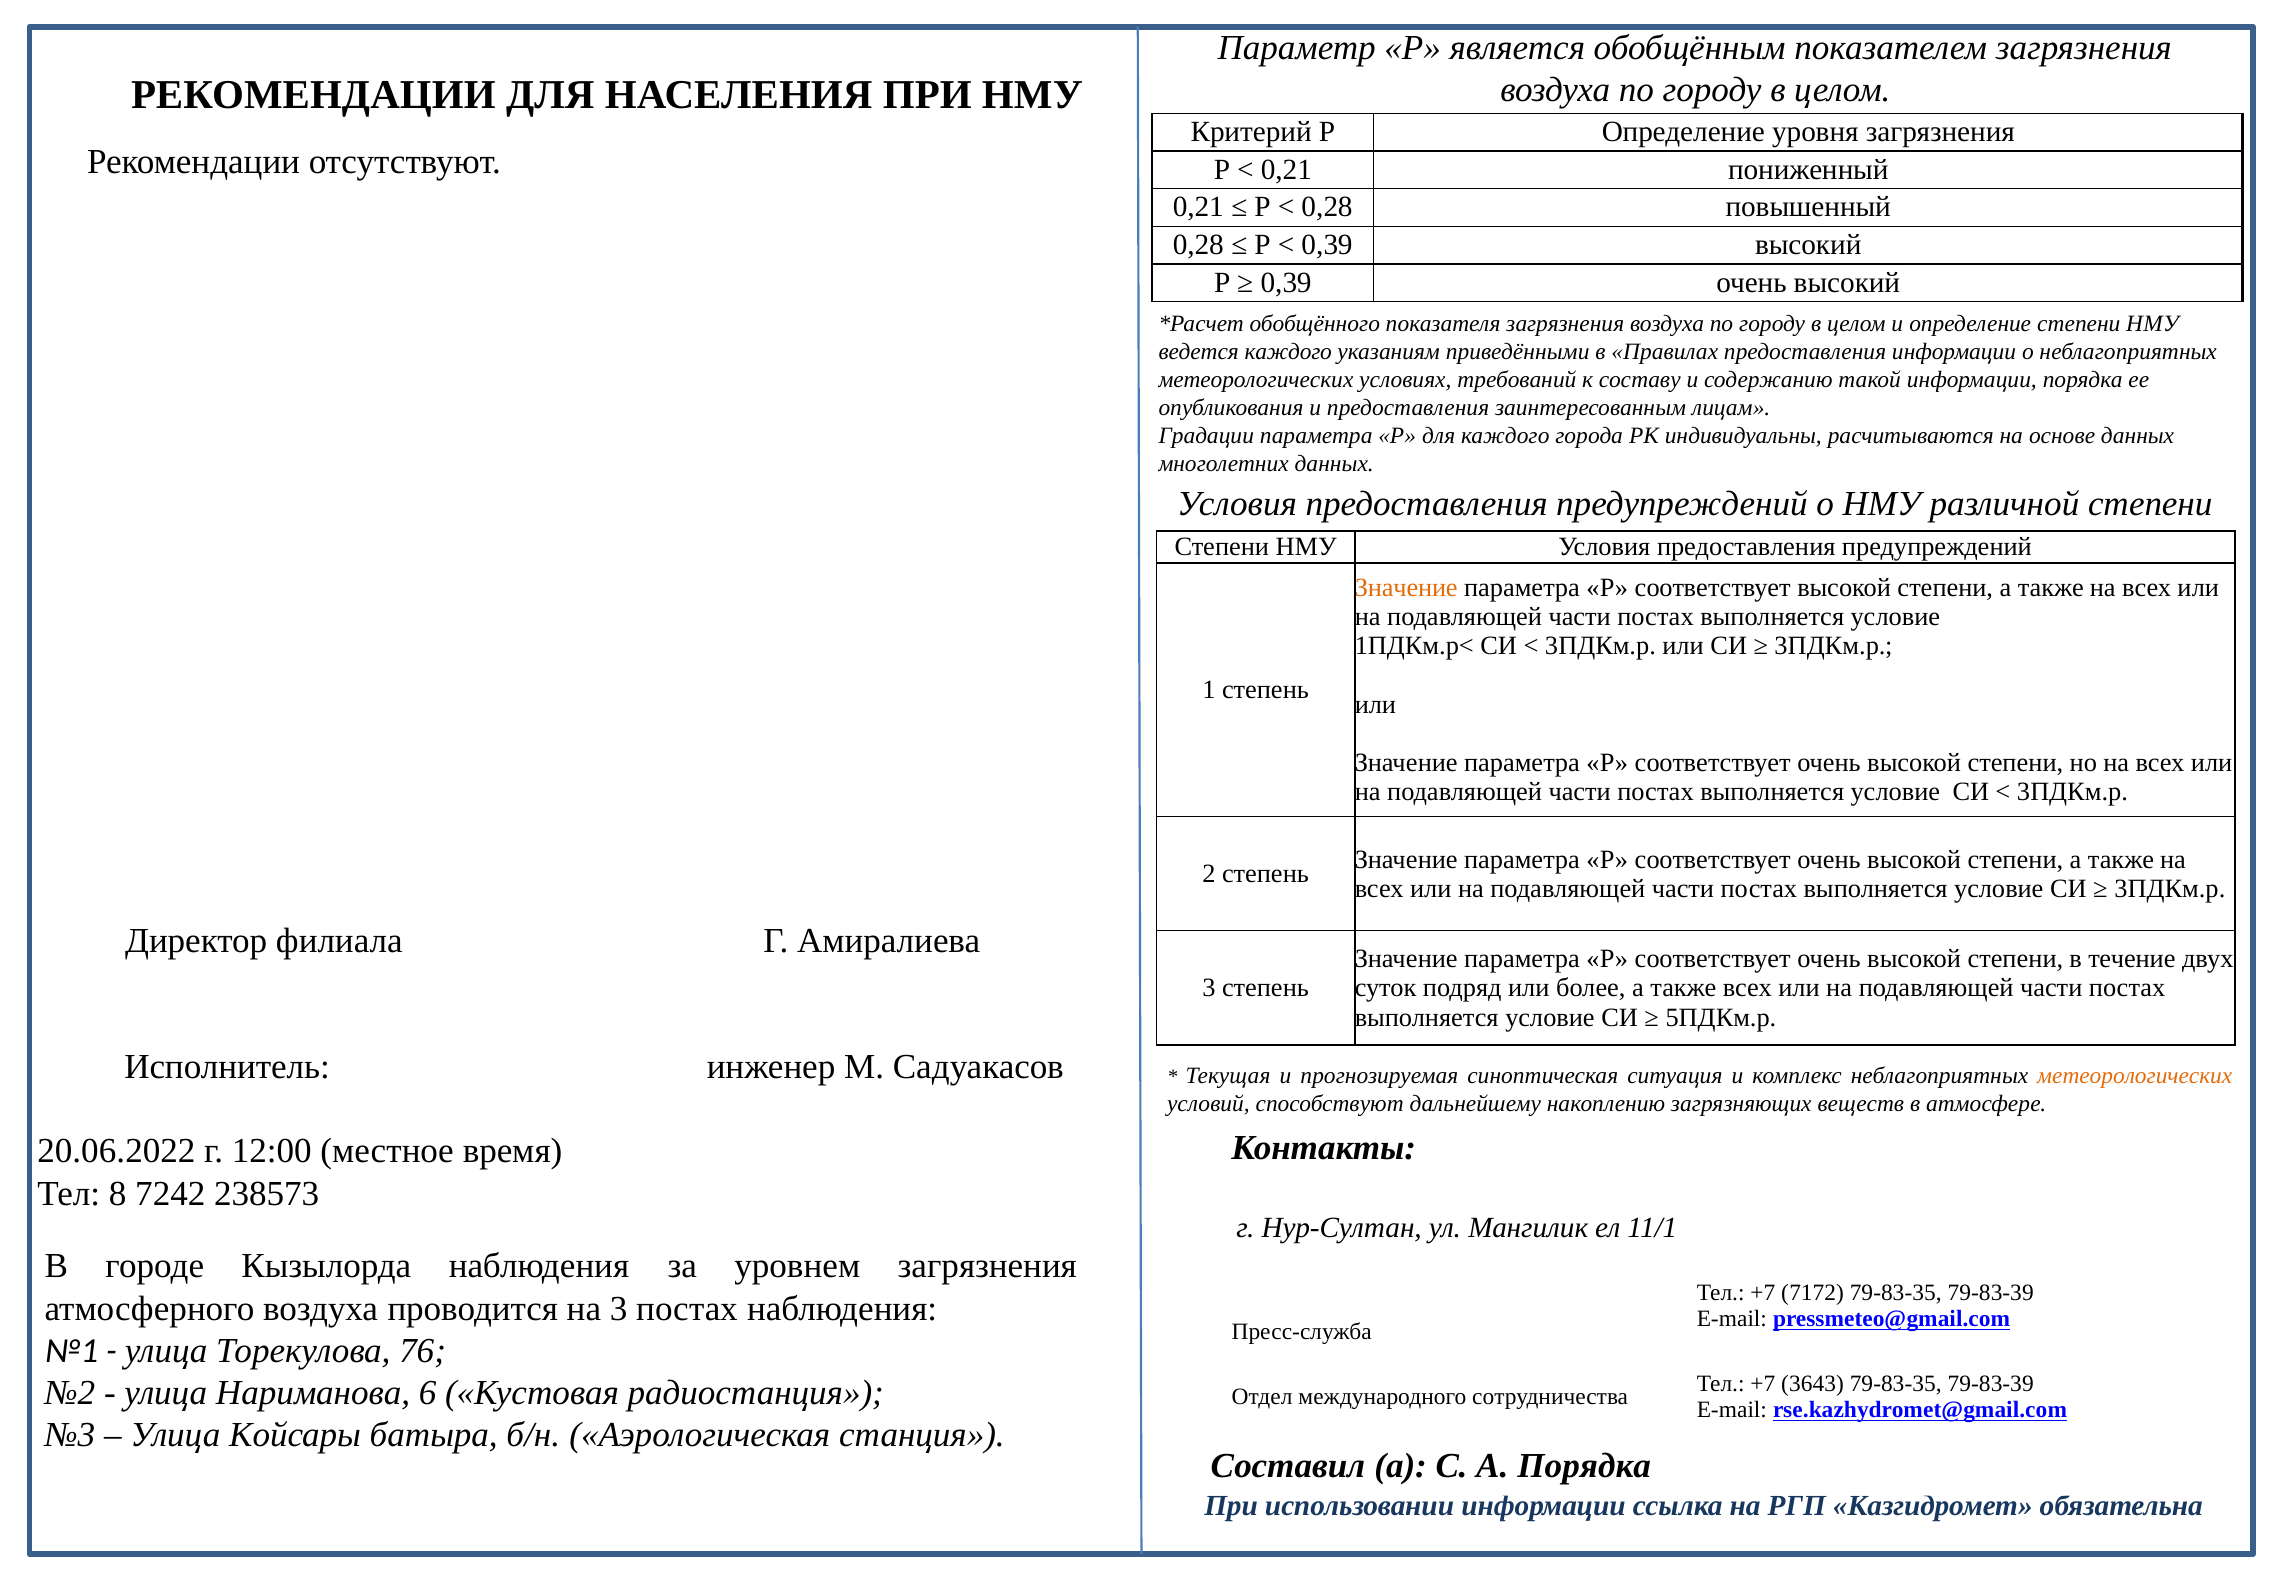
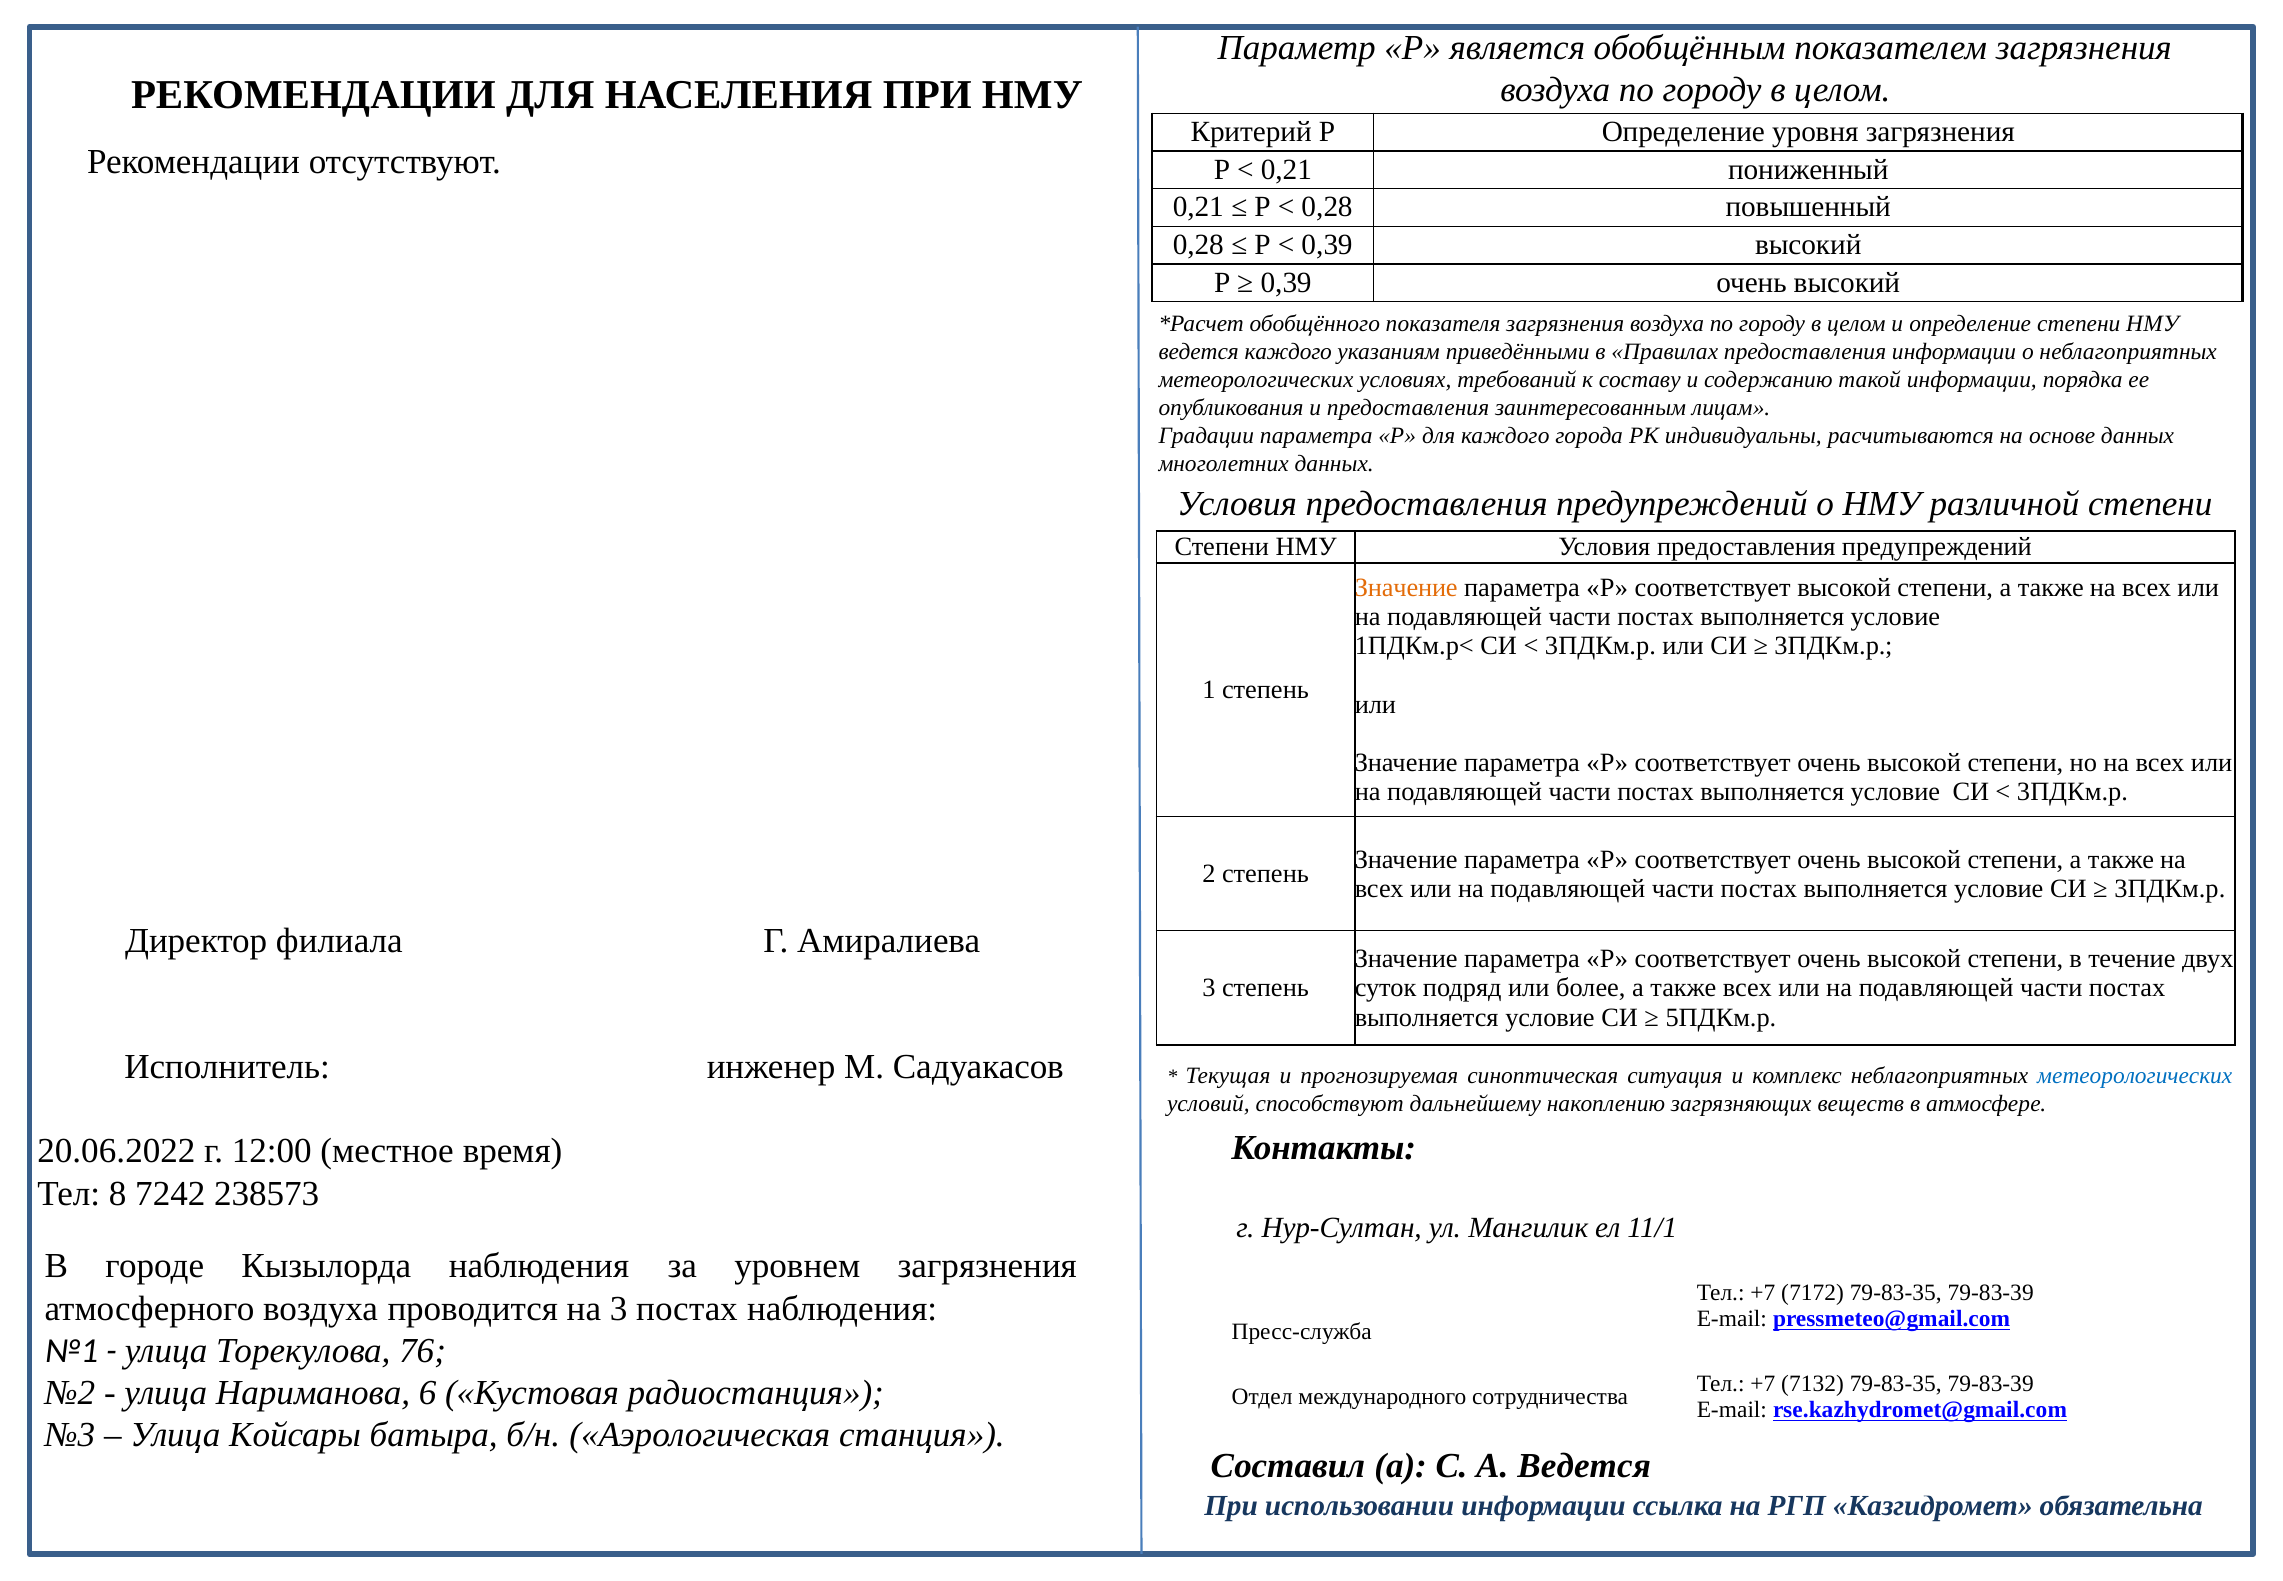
метеорологических colour: orange -> blue (2135, 1075)
3643: 3643 -> 7132 (1813, 1384)
А Порядка: Порядка -> Ведется (1584, 1465)
